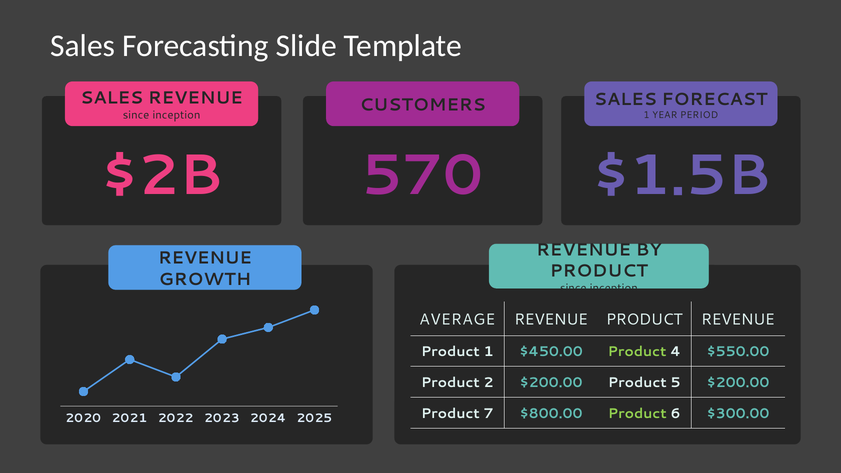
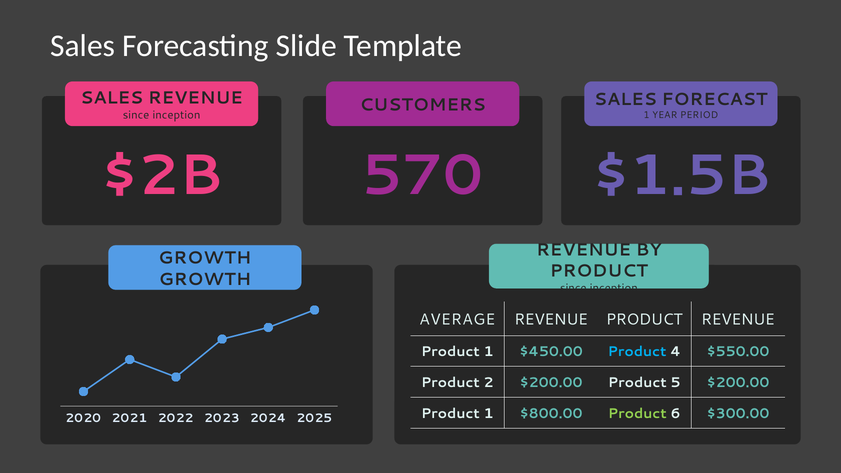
REVENUE: REVENUE -> GROWTH (205, 258)
Product colour: light green -> light blue (637, 352)
7: 7 -> 1 (489, 414)
